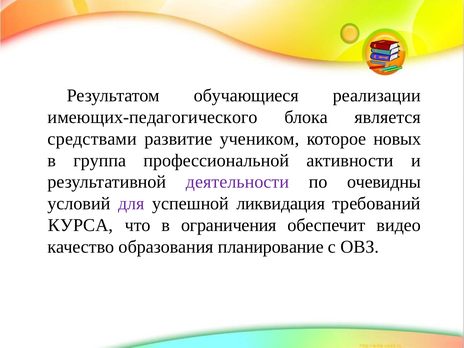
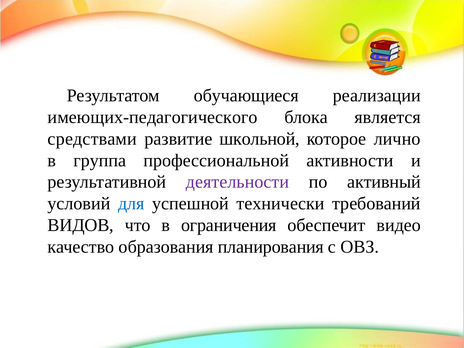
учеником: учеником -> школьной (260, 139)
новых: новых -> лично (397, 139)
очевидны: очевидны -> активный (384, 182)
для colour: purple -> blue (131, 204)
ликвидация: ликвидация -> технически (281, 204)
КУРСА: КУРСА -> ВИДОВ (81, 225)
планирование: планирование -> планирования (271, 247)
